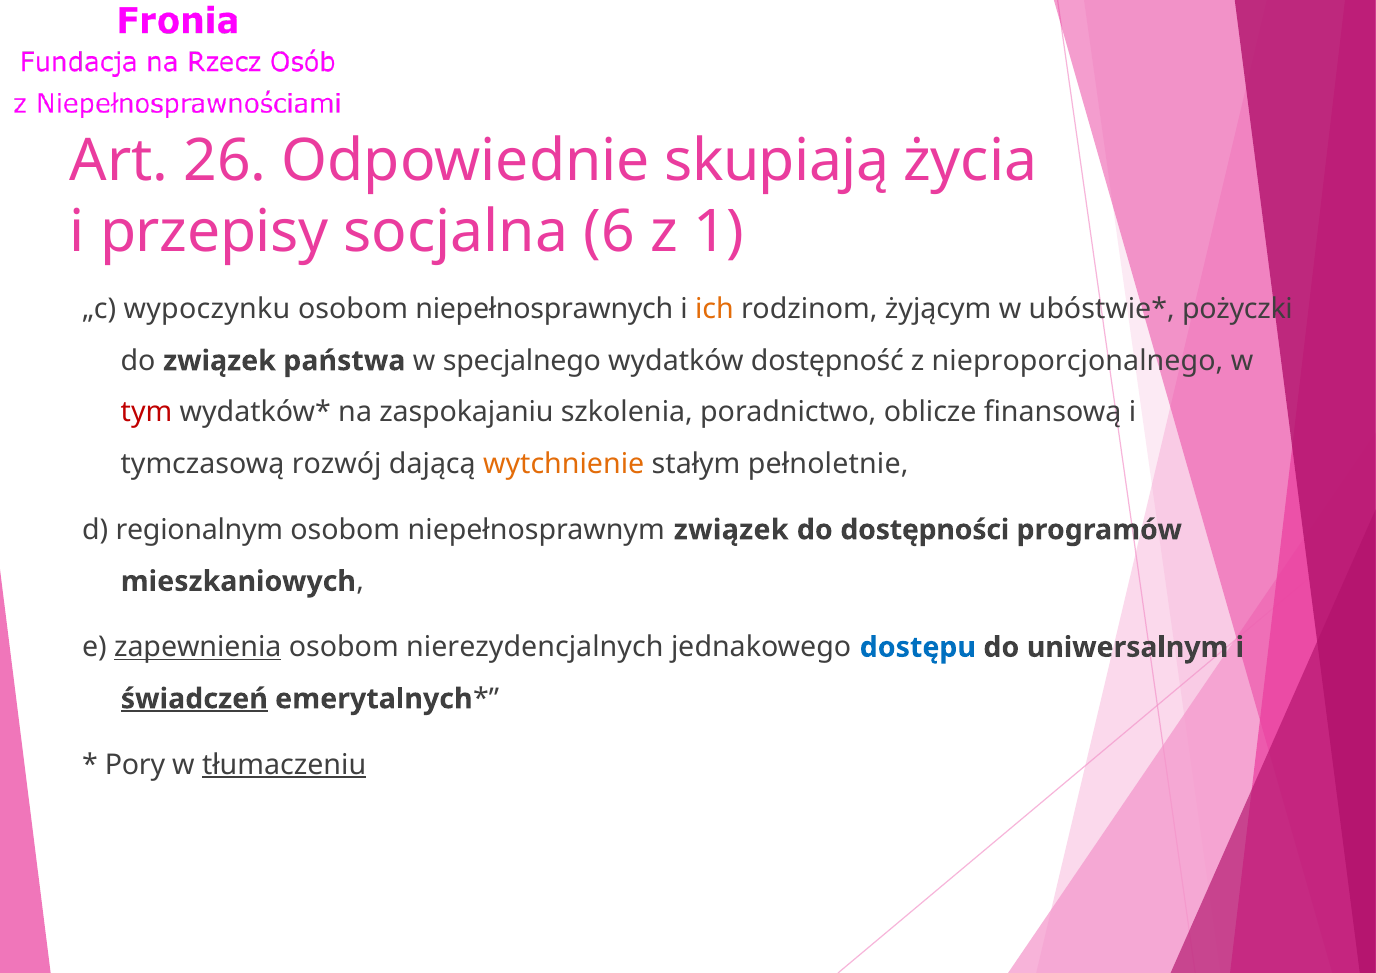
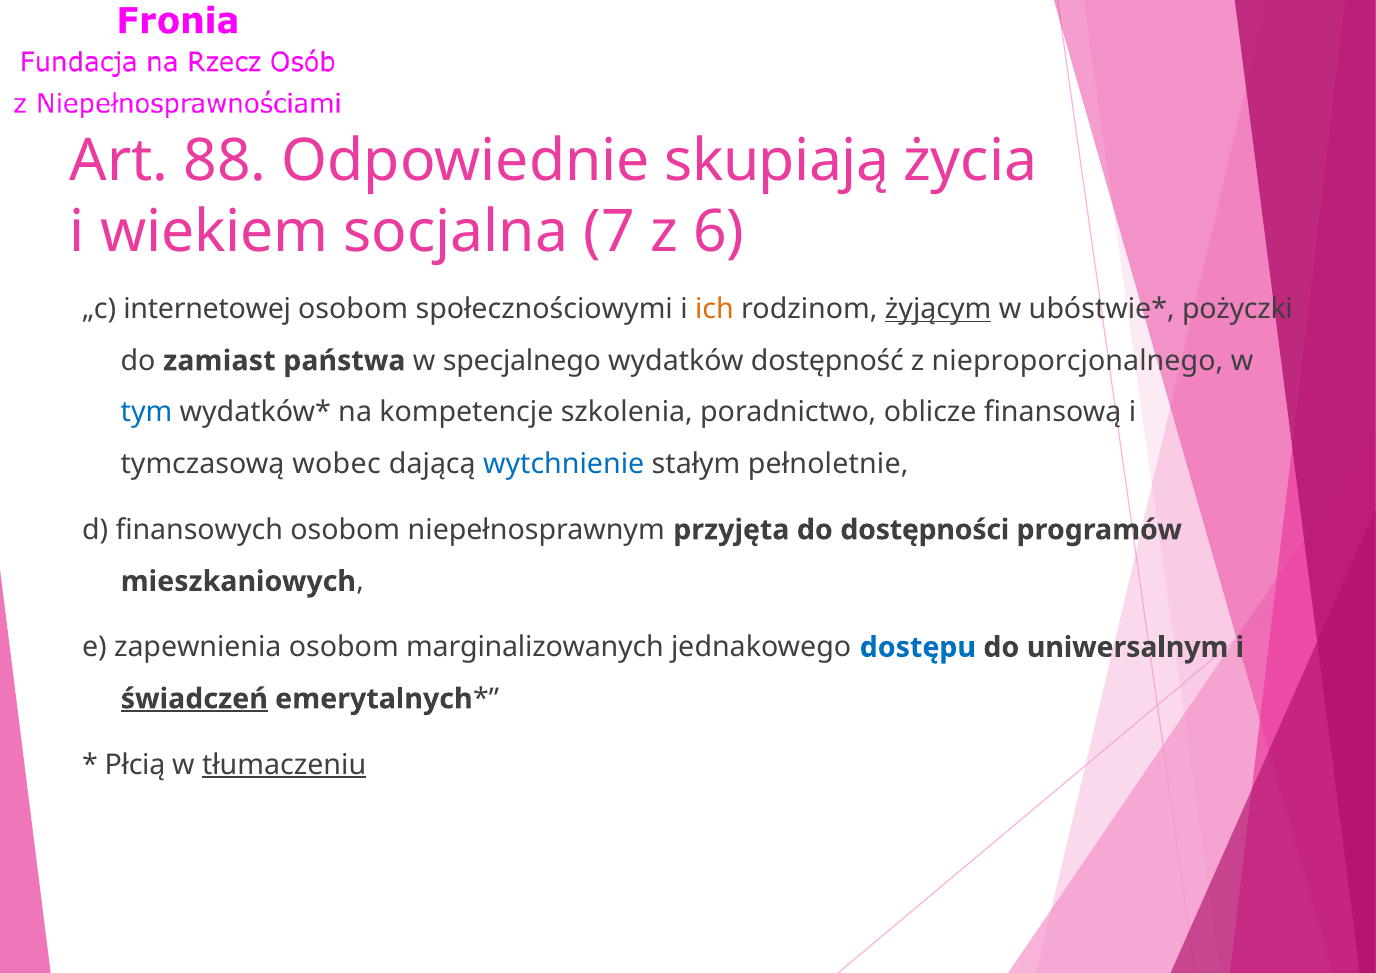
26: 26 -> 88 (225, 161)
przepisy: przepisy -> wiekiem (214, 232)
6: 6 -> 7 (609, 232)
1: 1 -> 6 (719, 232)
wypoczynku: wypoczynku -> internetowej (207, 309)
niepełnosprawnych: niepełnosprawnych -> społecznościowymi (544, 309)
żyjącym underline: none -> present (938, 309)
do związek: związek -> zamiast (219, 361)
tym colour: red -> blue (147, 412)
zaspokajaniu: zaspokajaniu -> kompetencje (466, 412)
rozwój: rozwój -> wobec (337, 464)
wytchnienie colour: orange -> blue (564, 464)
regionalnym: regionalnym -> finansowych (199, 530)
niepełnosprawnym związek: związek -> przyjęta (731, 530)
zapewnienia underline: present -> none (198, 647)
nierezydencjalnych: nierezydencjalnych -> marginalizowanych (535, 647)
Pory: Pory -> Płcią (135, 765)
